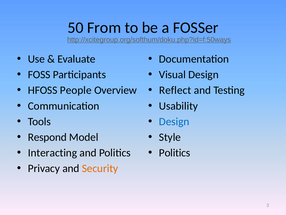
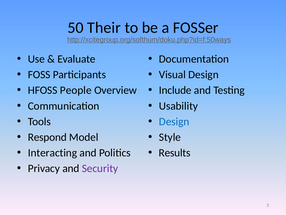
From: From -> Their (104, 28)
Reflect: Reflect -> Include (175, 90)
Politics: Politics -> Results (175, 152)
Security colour: orange -> purple (100, 168)
